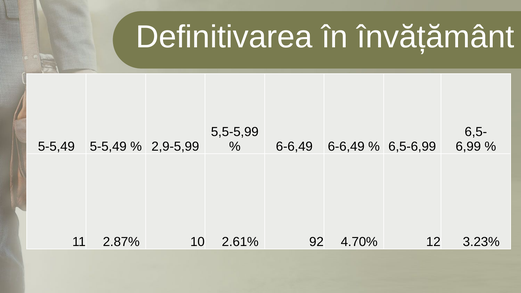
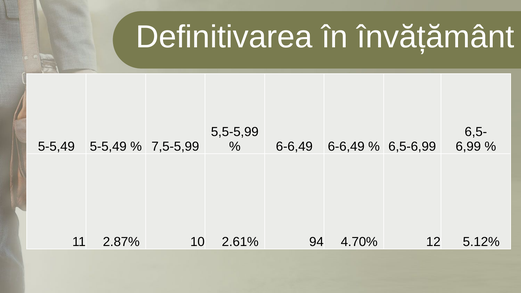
2,9-5,99: 2,9-5,99 -> 7,5-5,99 (175, 147)
92: 92 -> 94 (316, 242)
3.23%: 3.23% -> 5.12% (481, 242)
